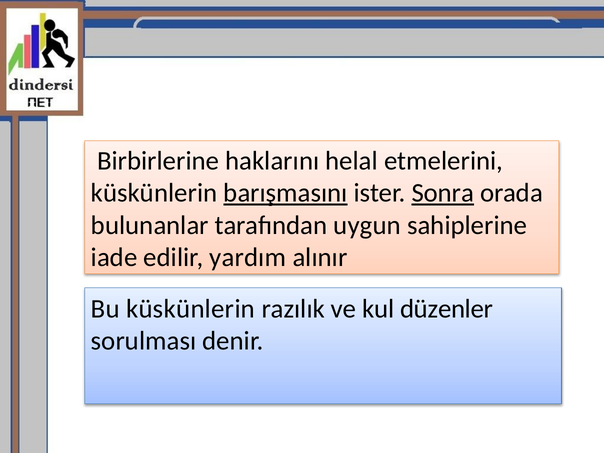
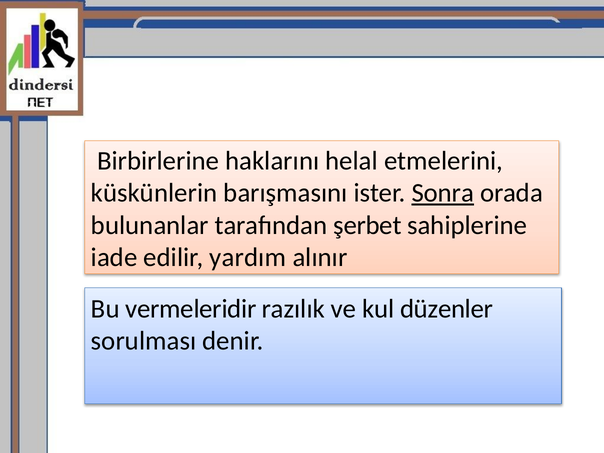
barışmasını underline: present -> none (286, 193)
uygun: uygun -> şerbet (367, 225)
Bu küskünlerin: küskünlerin -> vermeleridir (191, 309)
